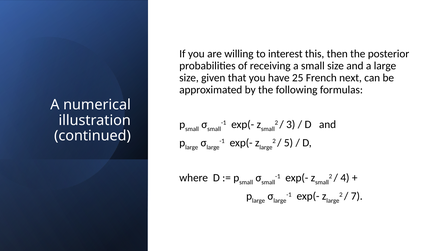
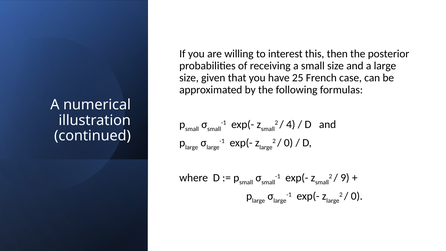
next: next -> case (351, 78)
3: 3 -> 4 (291, 124)
5: 5 -> 0 (288, 143)
4: 4 -> 9 (345, 178)
7: 7 -> 0 (357, 196)
